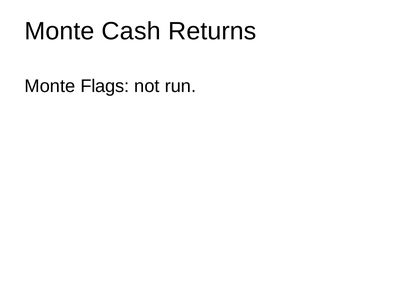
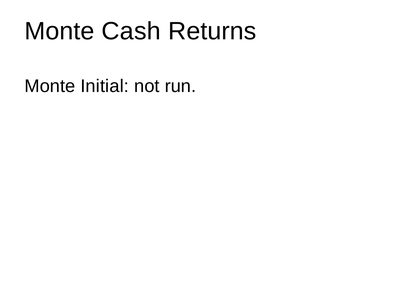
Flags: Flags -> Initial (105, 86)
